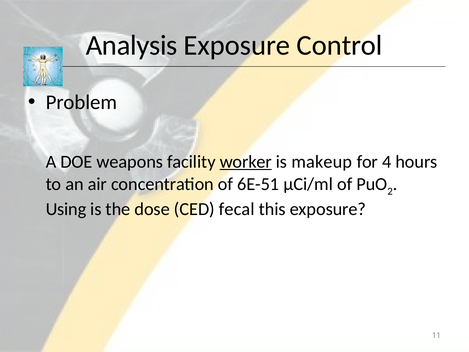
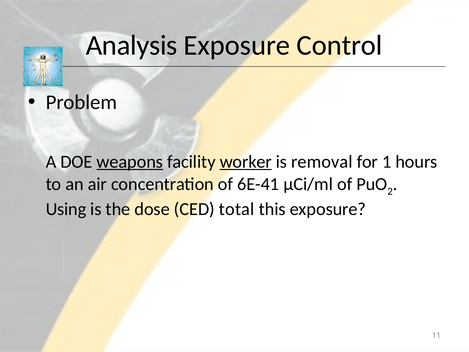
weapons underline: none -> present (130, 162)
makeup: makeup -> removal (322, 162)
4: 4 -> 1 (387, 162)
6E-51: 6E-51 -> 6E-41 (258, 184)
fecal: fecal -> total (237, 209)
